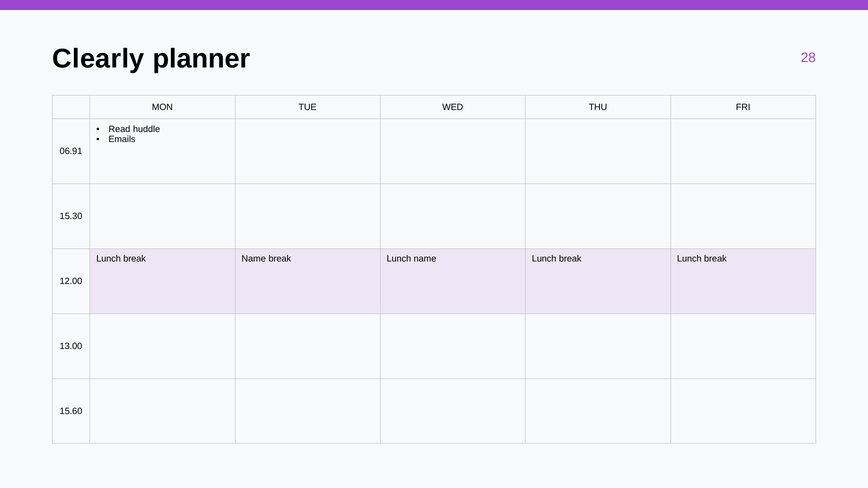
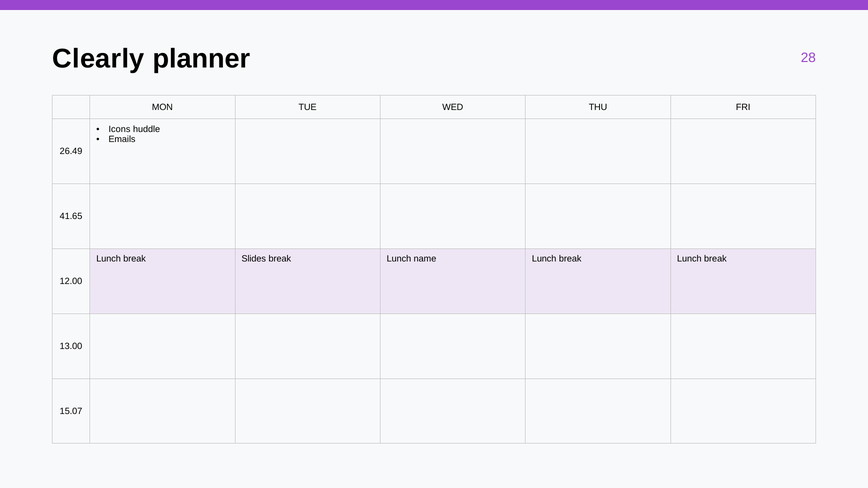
Read: Read -> Icons (119, 129)
06.91: 06.91 -> 26.49 (71, 151)
15.30: 15.30 -> 41.65 (71, 216)
break Name: Name -> Slides (254, 259)
15.60: 15.60 -> 15.07 (71, 411)
